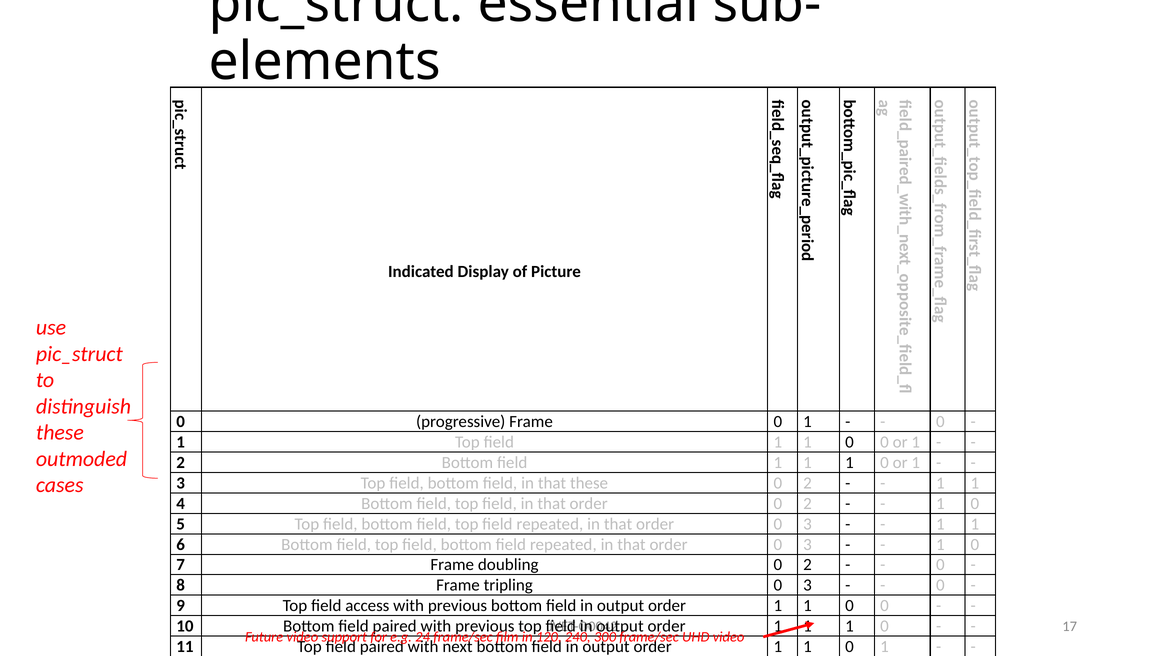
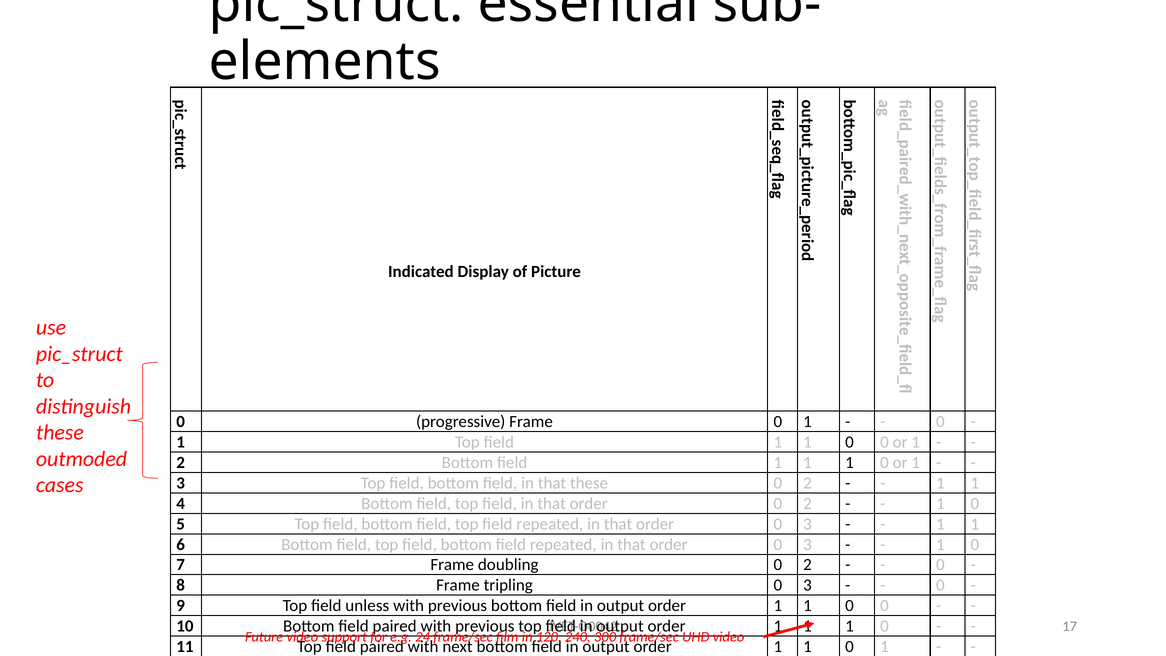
access: access -> unless (367, 606)
